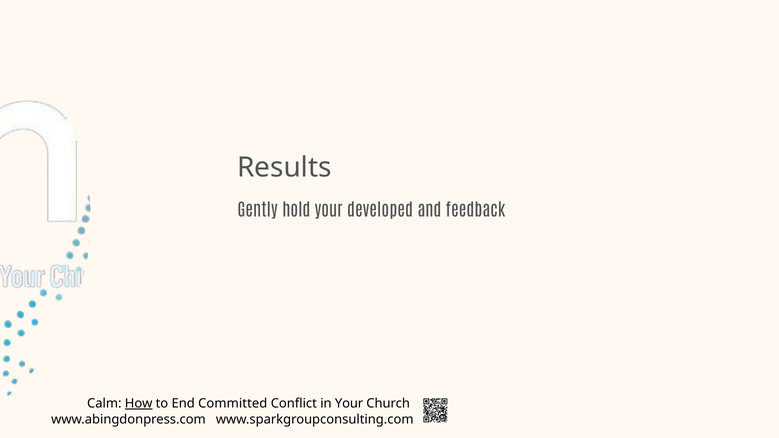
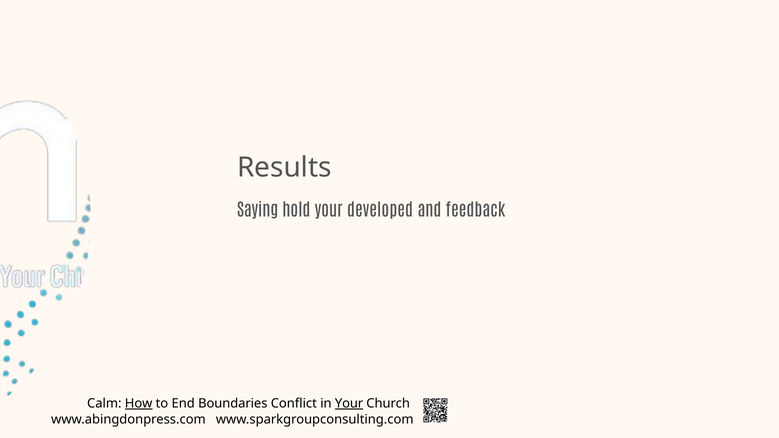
Gently: Gently -> Saying (258, 211)
Committed: Committed -> Boundaries (233, 404)
Your underline: none -> present (349, 404)
